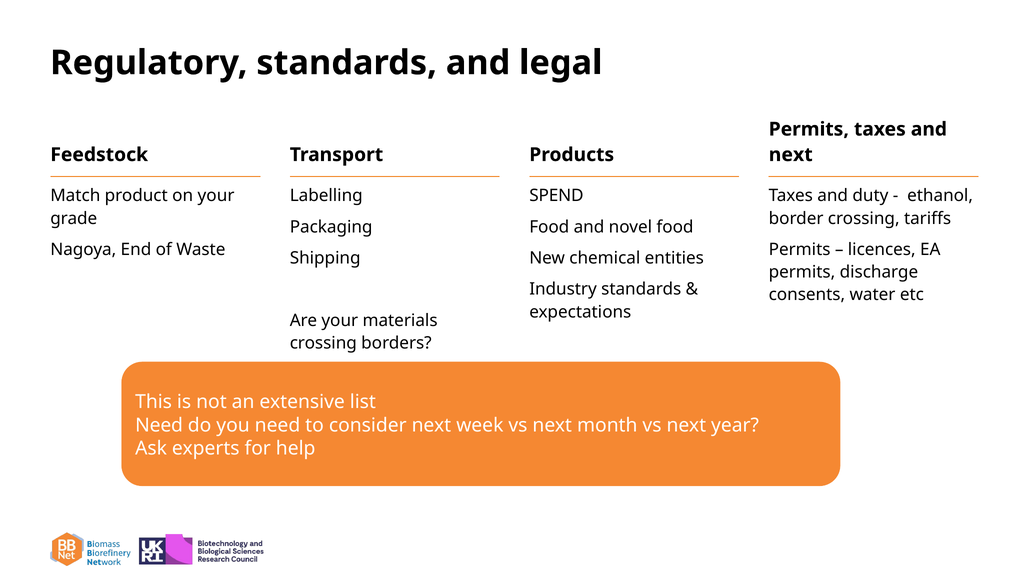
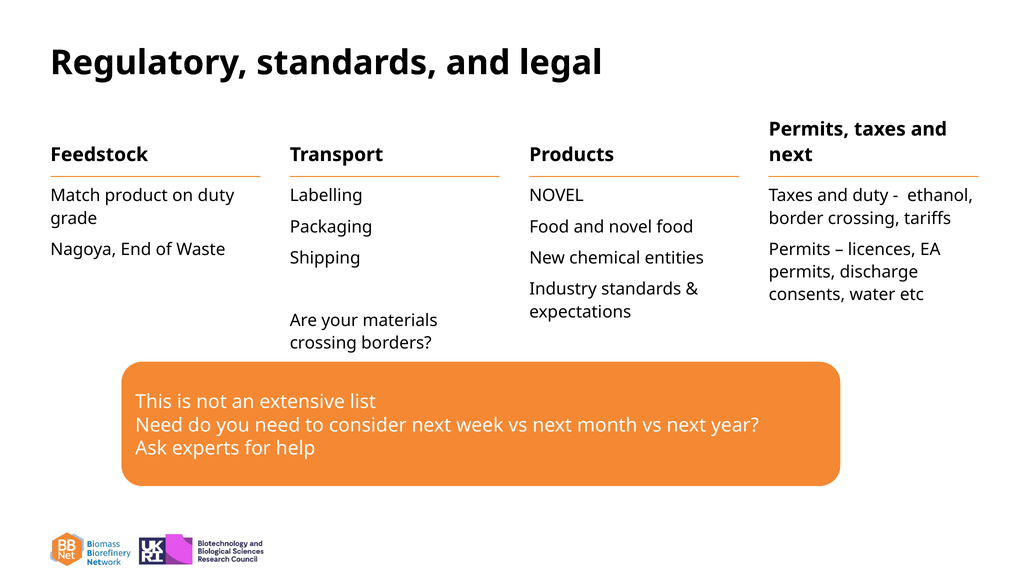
on your: your -> duty (216, 196)
SPEND: SPEND -> NOVEL (556, 196)
